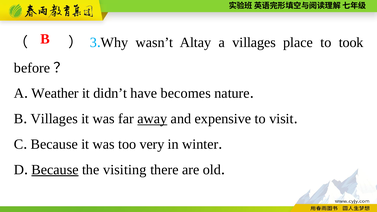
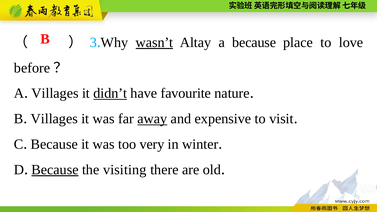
wasn’t underline: none -> present (154, 42)
a villages: villages -> because (254, 42)
took: took -> love (351, 42)
Weather: Weather -> Villages (55, 93)
didn’t underline: none -> present (110, 93)
becomes: becomes -> favourite (186, 93)
